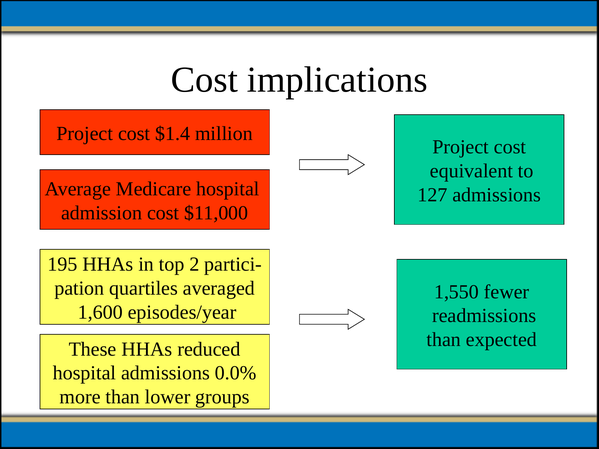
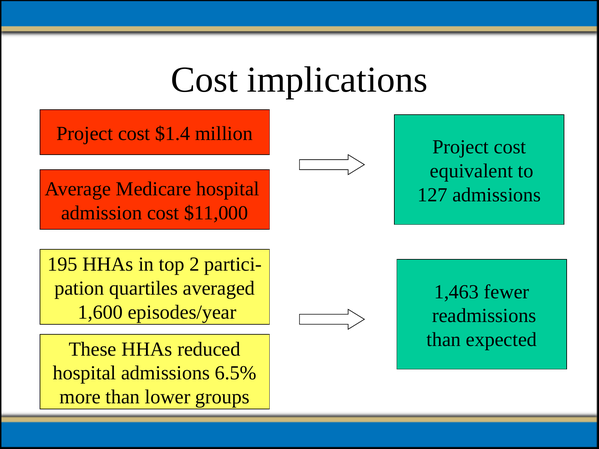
1,550: 1,550 -> 1,463 (456, 292)
0.0%: 0.0% -> 6.5% (236, 373)
